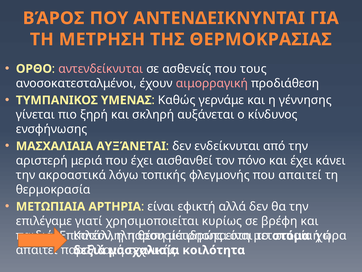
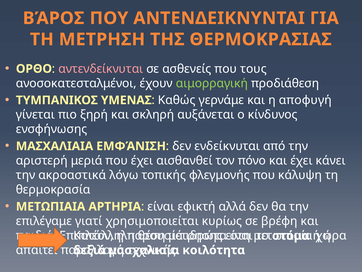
αιμορραγική colour: pink -> light green (212, 83)
γέννησης: γέννησης -> αποφυγή (305, 100)
ΜΑΣΧΑΛΙΑΙΑ ΑΥΞΆΝΕΤΑΙ: ΑΥΞΆΝΕΤΑΙ -> ΕΜΦΆΝΙΣΗ (131, 146)
που απαιτεί: απαιτεί -> κάλυψη (300, 175)
